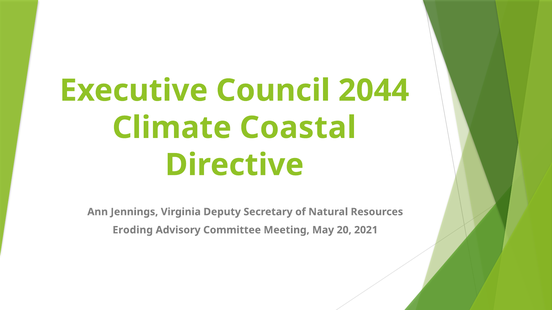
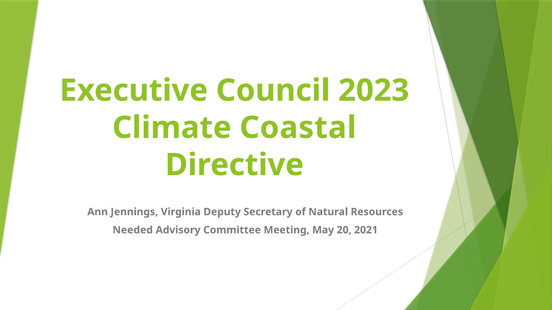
2044: 2044 -> 2023 (374, 91)
Eroding: Eroding -> Needed (133, 230)
